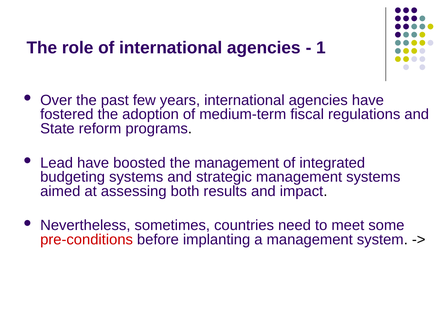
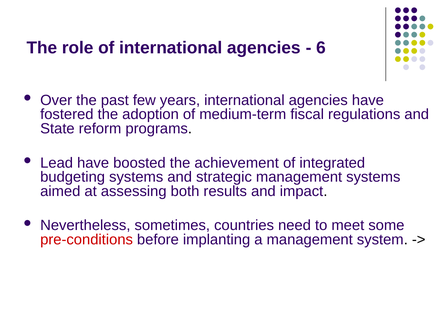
1: 1 -> 6 (321, 48)
the management: management -> achievement (237, 163)
